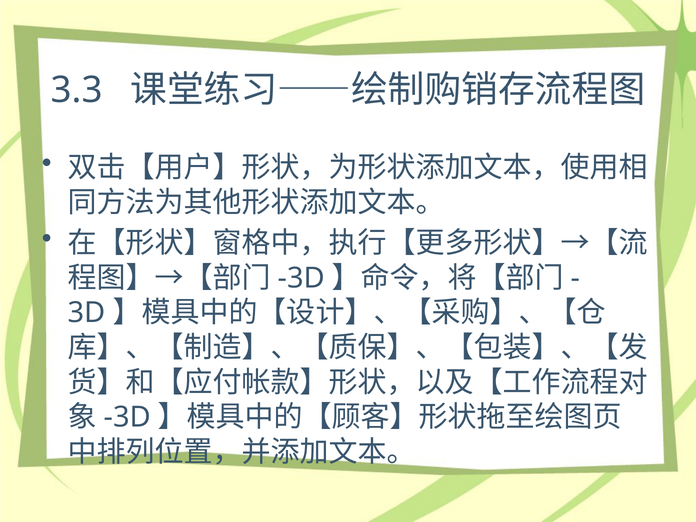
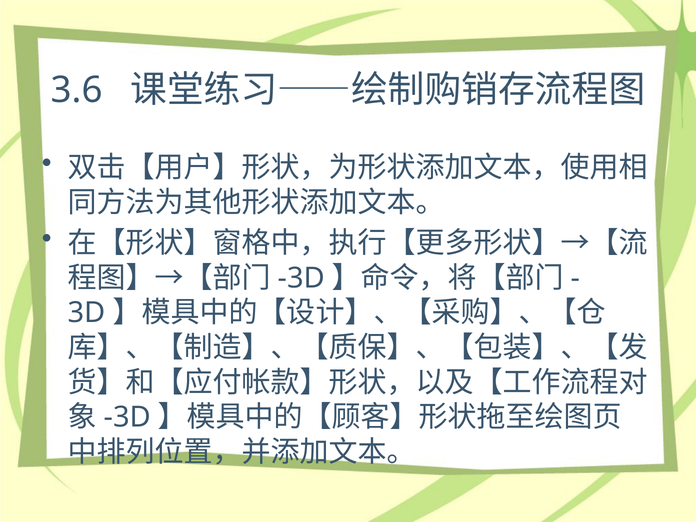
3.3: 3.3 -> 3.6 (77, 90)
